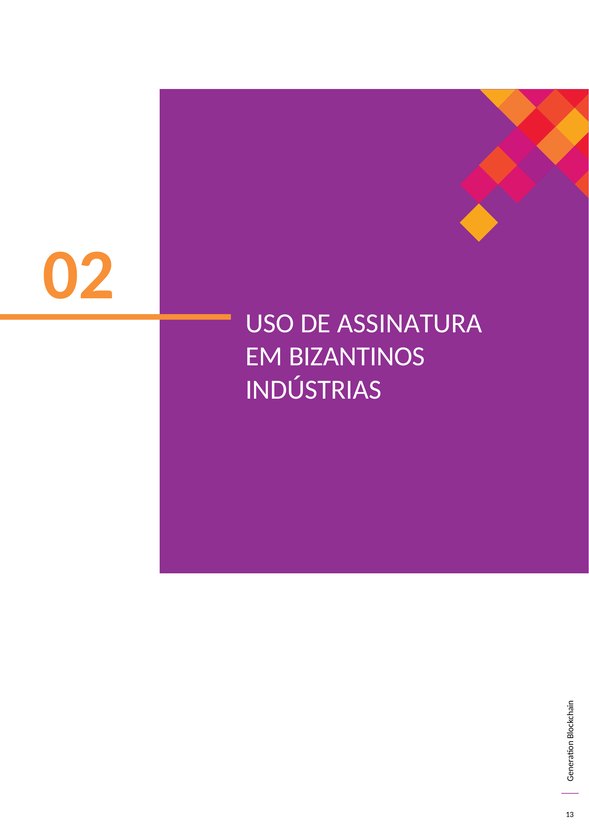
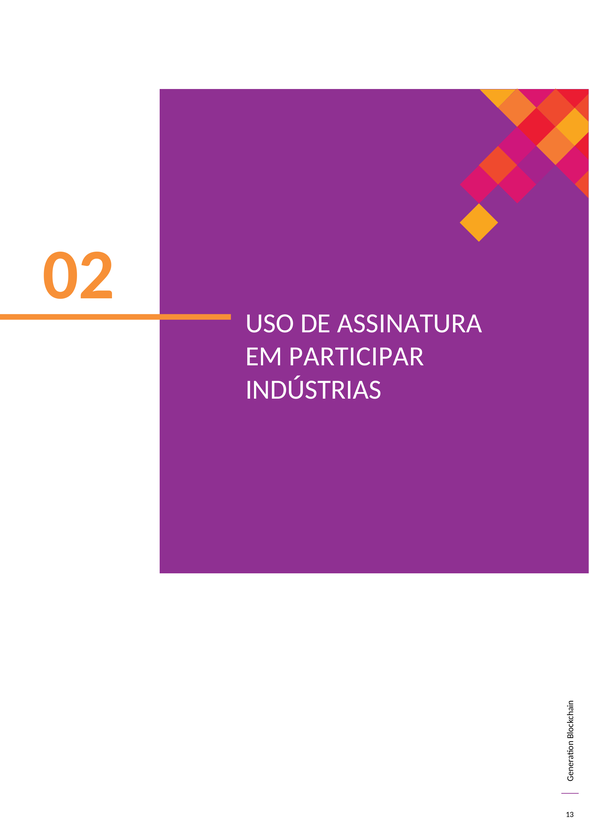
BIZANTINOS: BIZANTINOS -> PARTICIPAR (357, 357)
